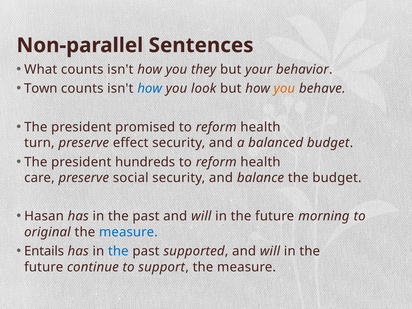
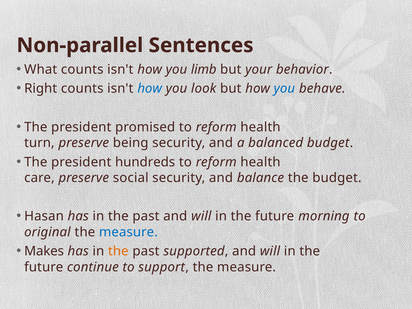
they: they -> limb (204, 69)
Town: Town -> Right (41, 89)
you colour: orange -> blue (284, 89)
effect: effect -> being (131, 143)
Entails: Entails -> Makes (44, 251)
the colour: blue -> orange (118, 251)
